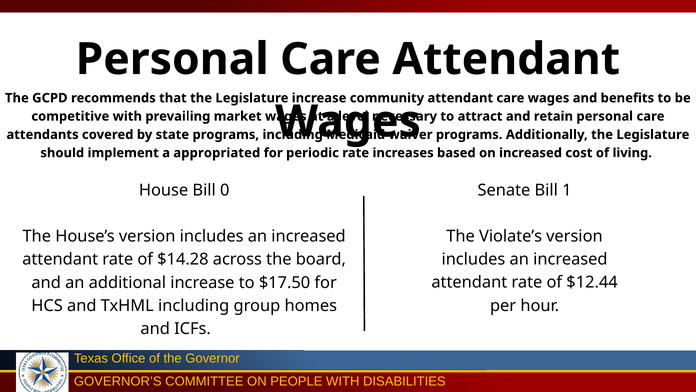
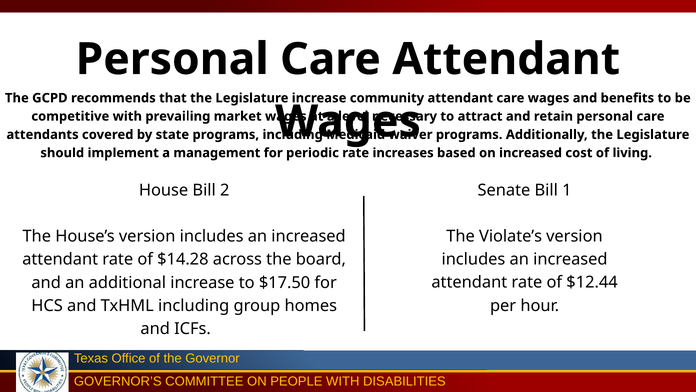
appropriated: appropriated -> management (217, 153)
0: 0 -> 2 (225, 190)
